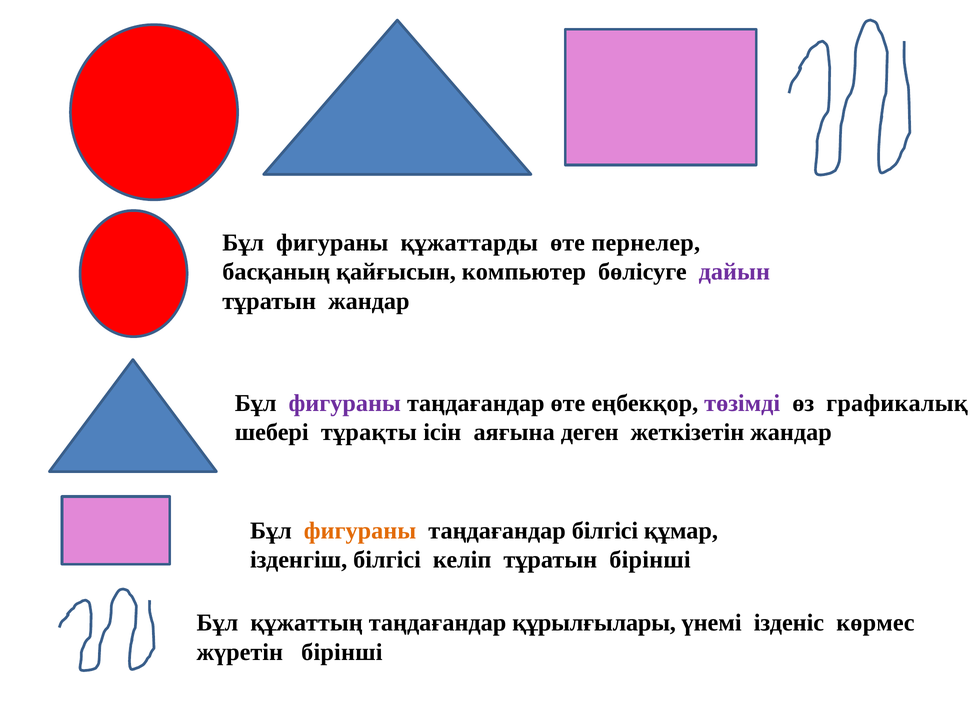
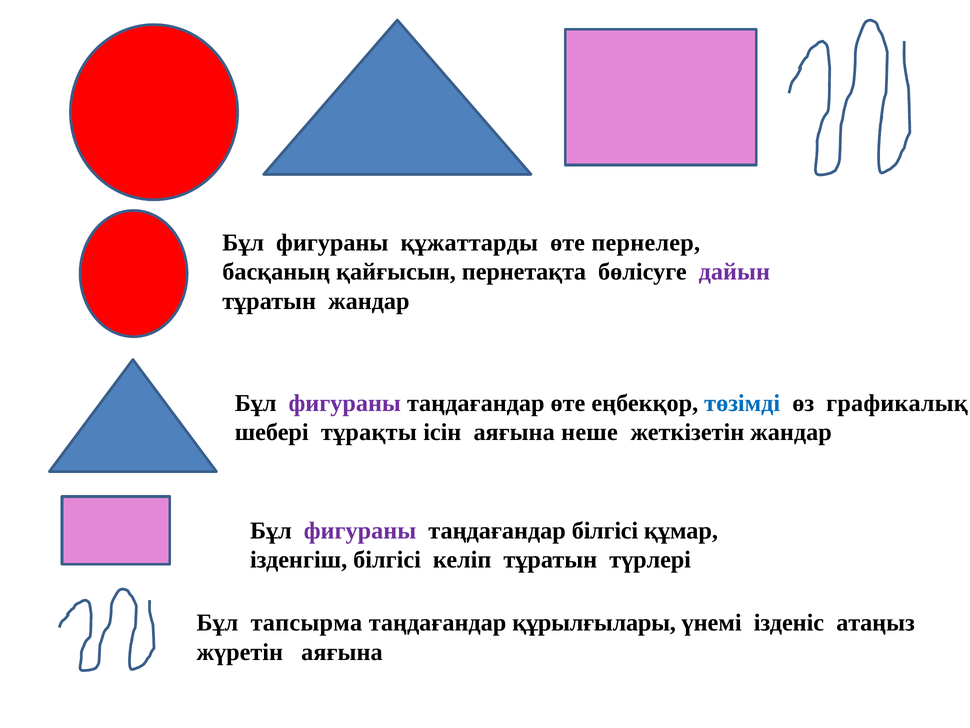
компьютер: компьютер -> пернетақта (524, 272)
төзімді colour: purple -> blue (742, 403)
деген: деген -> неше (590, 432)
фигураны colour: orange -> purple (360, 530)
тұратын бірінші: бірінші -> түрлері (650, 559)
құжаттың: құжаттың -> тапсырма (306, 622)
көрмес: көрмес -> атаңыз (875, 622)
жүретін бірінші: бірінші -> аяғына (342, 652)
